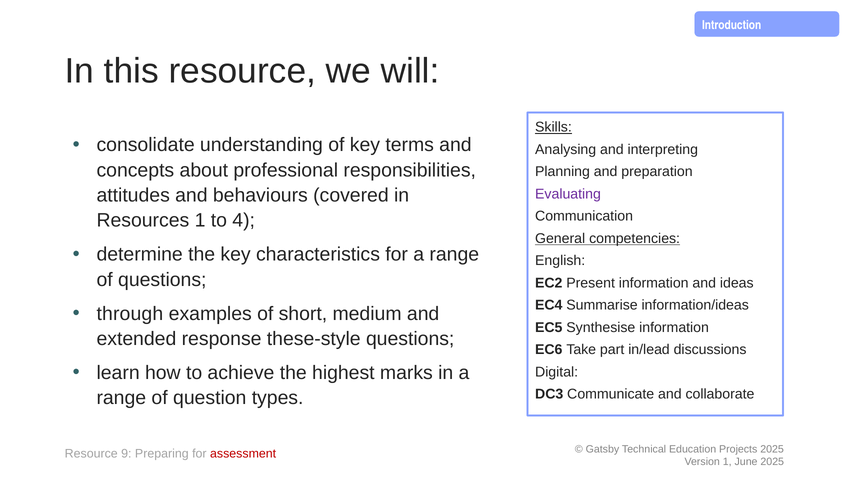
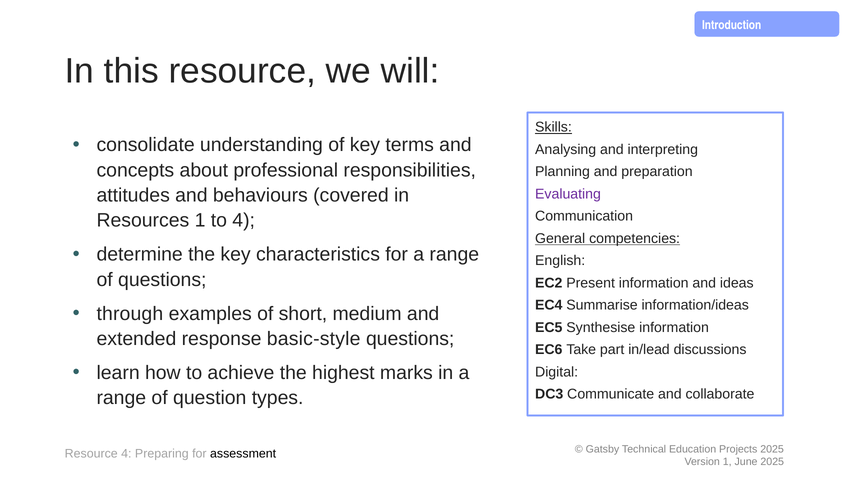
these-style: these-style -> basic-style (314, 339)
Resource 9: 9 -> 4 (126, 454)
assessment colour: red -> black (243, 454)
